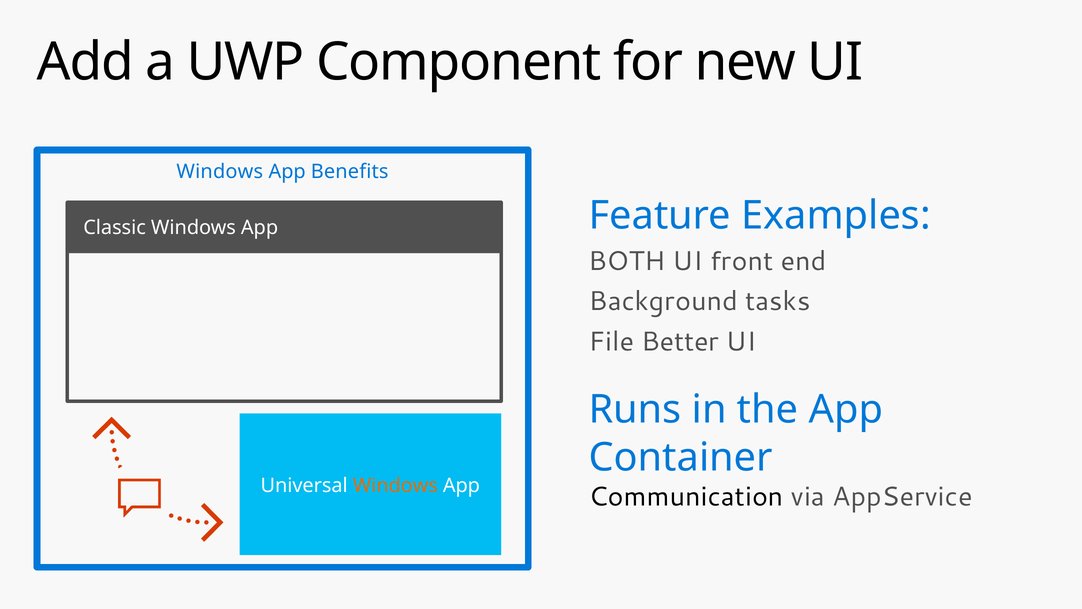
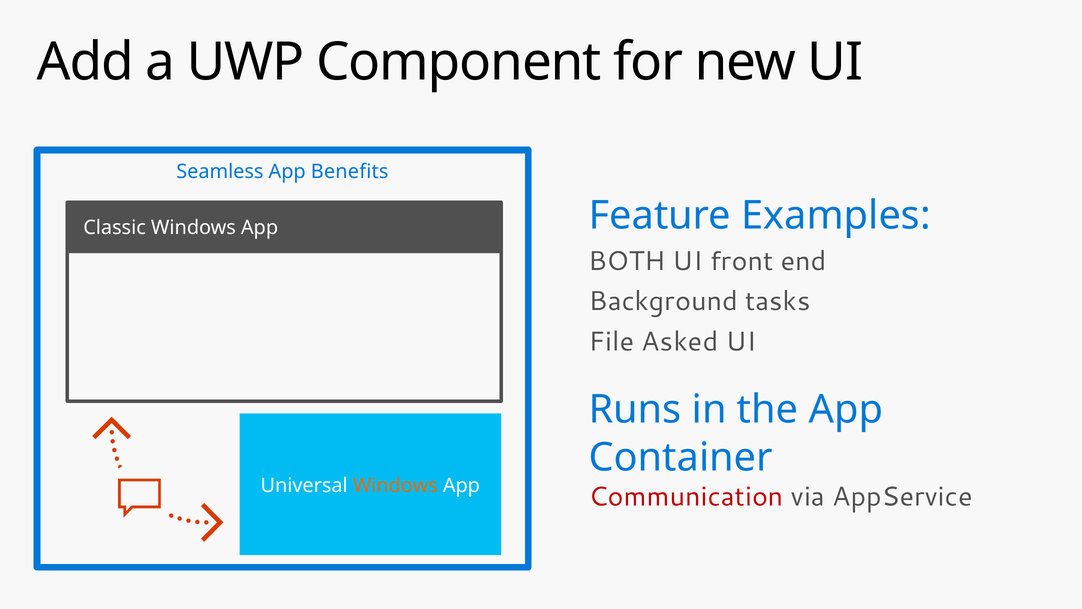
Windows: Windows -> Seamless (220, 171)
Better: Better -> Asked (680, 342)
Communication colour: black -> red (686, 496)
